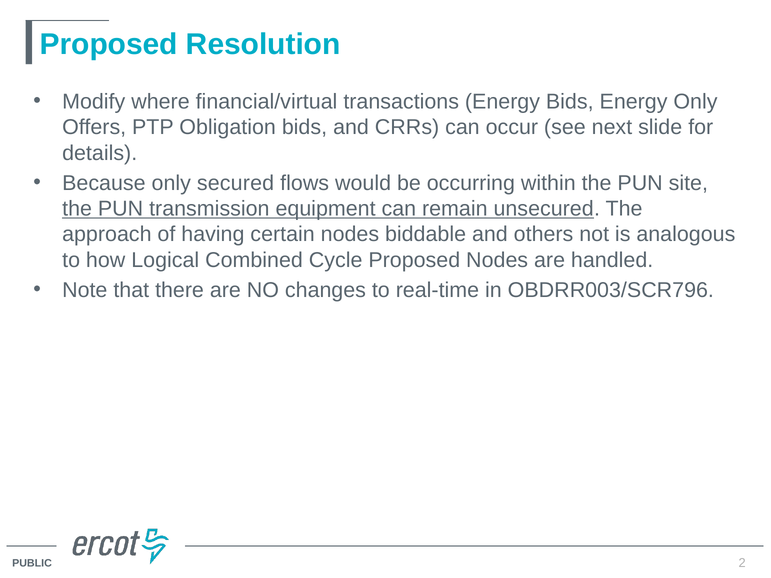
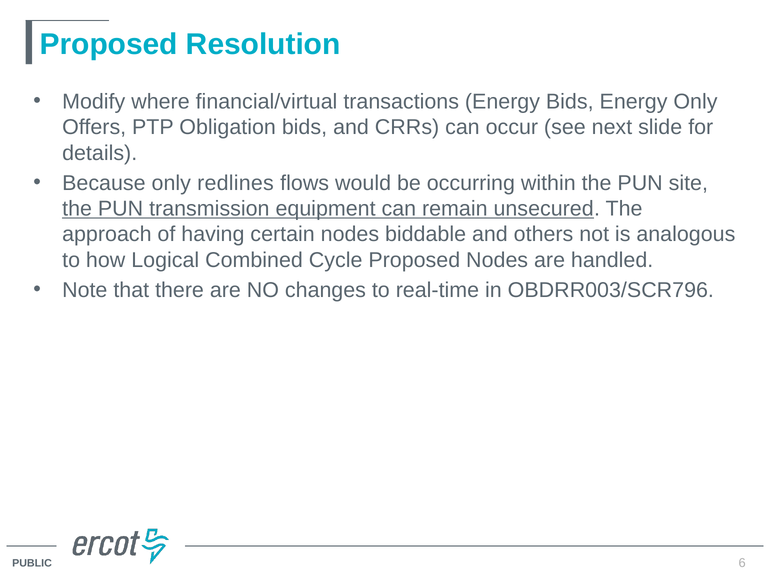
secured: secured -> redlines (235, 183)
2: 2 -> 6 (742, 563)
